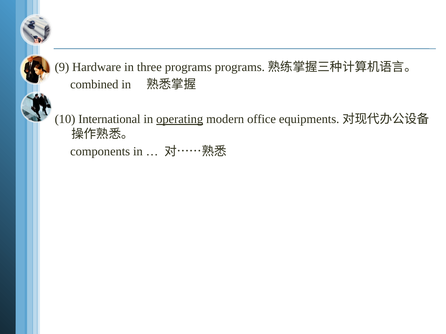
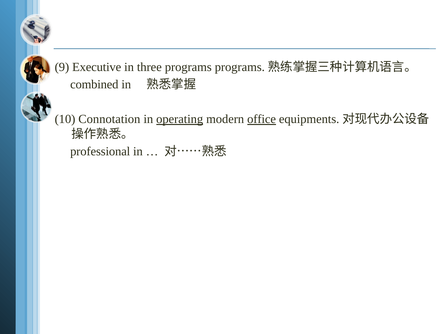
Hardware: Hardware -> Executive (97, 67)
International: International -> Connotation (109, 119)
office underline: none -> present (262, 119)
components: components -> professional (100, 152)
